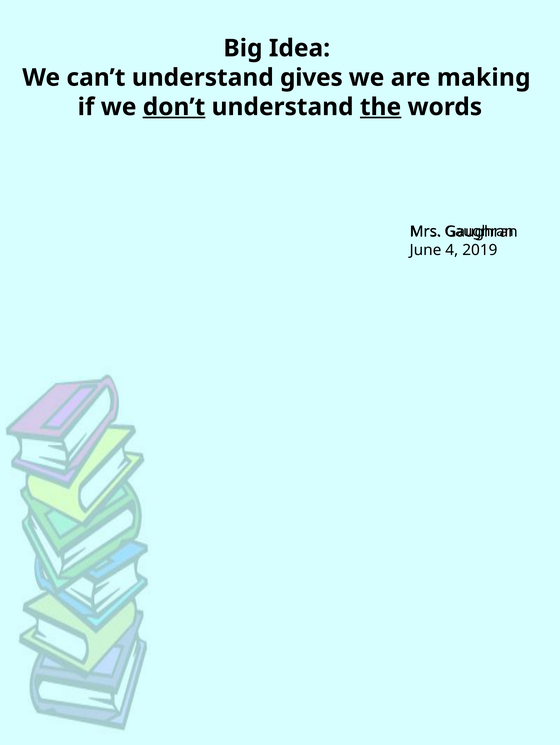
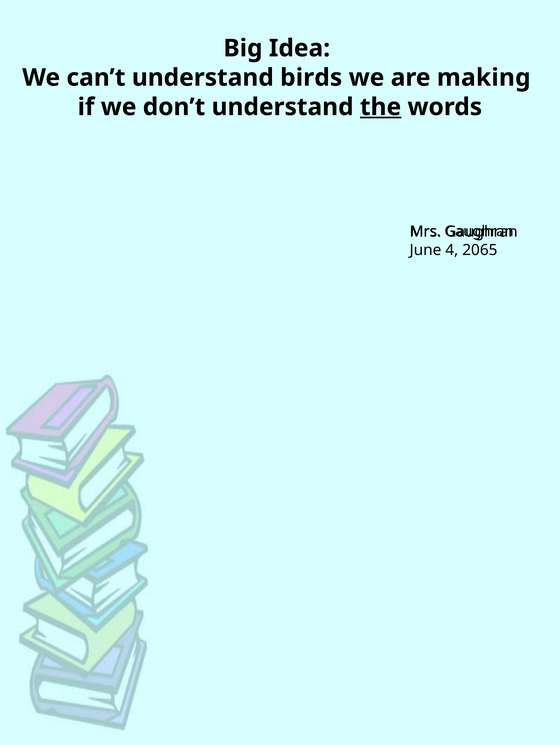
gives: gives -> birds (311, 78)
don’t underline: present -> none (174, 107)
2019: 2019 -> 2065 (480, 250)
